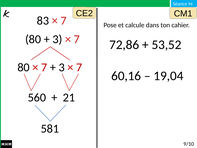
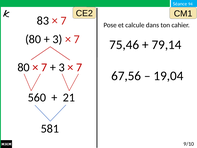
72,86: 72,86 -> 75,46 (124, 45)
53,52: 53,52 -> 79,14 (166, 45)
60,16: 60,16 -> 67,56 (126, 76)
